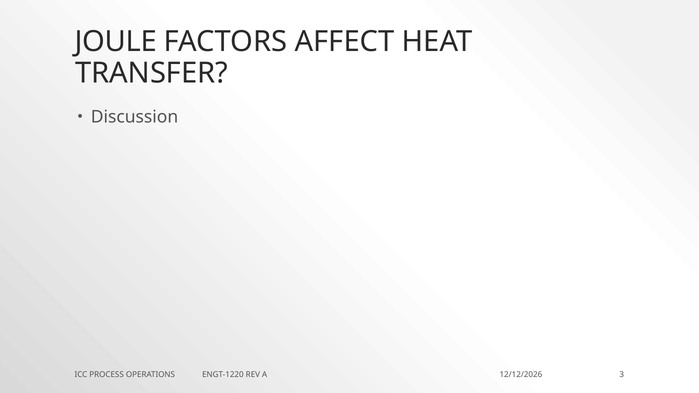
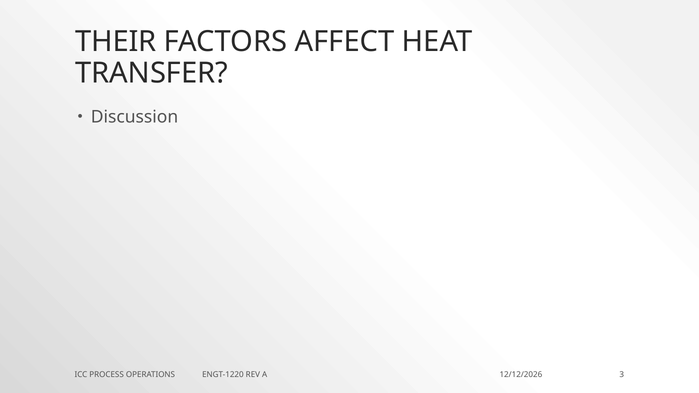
JOULE: JOULE -> THEIR (116, 42)
